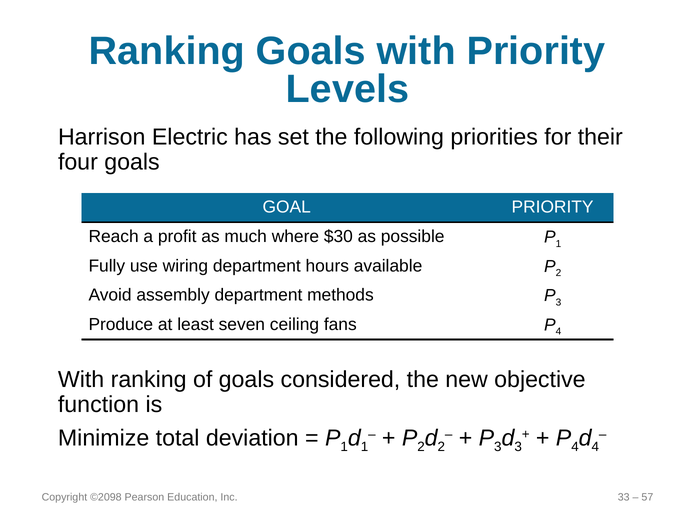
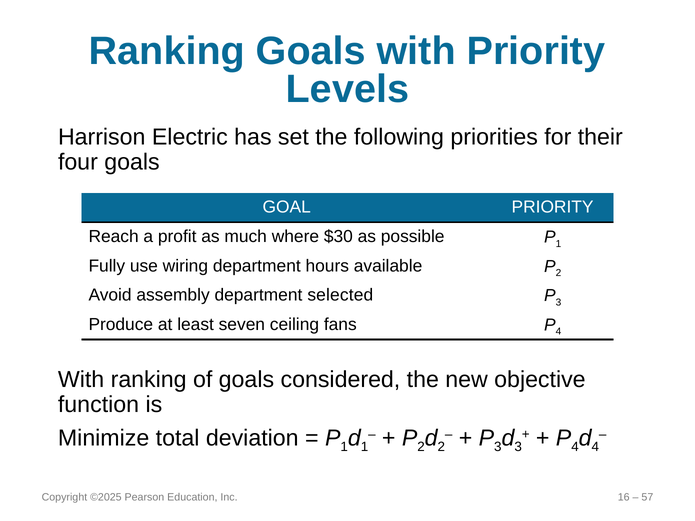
methods: methods -> selected (340, 295)
©2098: ©2098 -> ©2025 (106, 498)
33: 33 -> 16 (624, 498)
